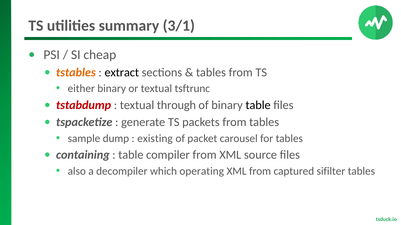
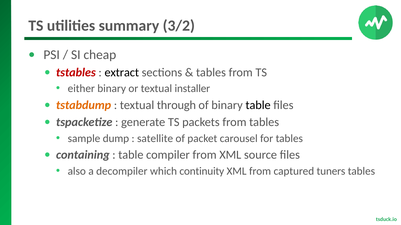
3/1: 3/1 -> 3/2 (179, 26)
tstables colour: orange -> red (76, 73)
tsftrunc: tsftrunc -> installer (192, 89)
tstabdump colour: red -> orange (84, 105)
existing: existing -> satellite (155, 139)
operating: operating -> continuity (202, 171)
sifilter: sifilter -> tuners (331, 171)
